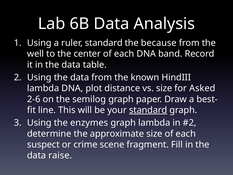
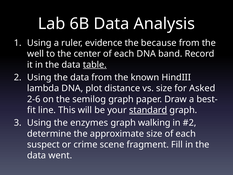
ruler standard: standard -> evidence (104, 43)
table underline: none -> present (95, 65)
graph lambda: lambda -> walking (154, 123)
raise: raise -> went (60, 155)
